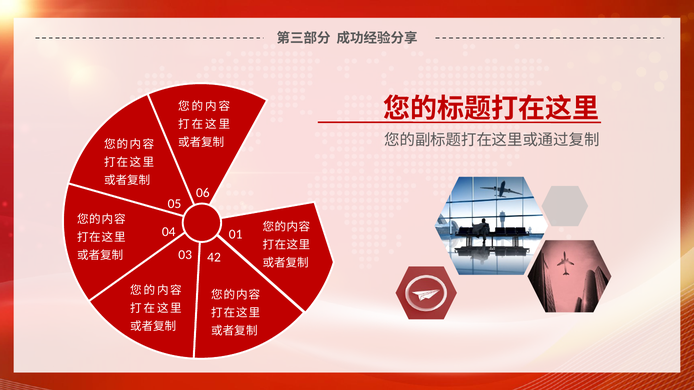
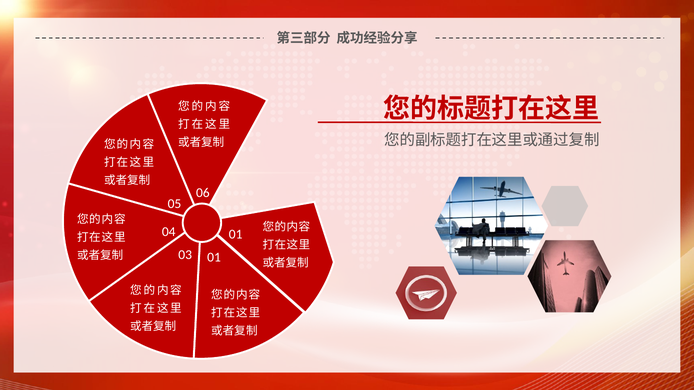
03 42: 42 -> 01 (214, 258)
